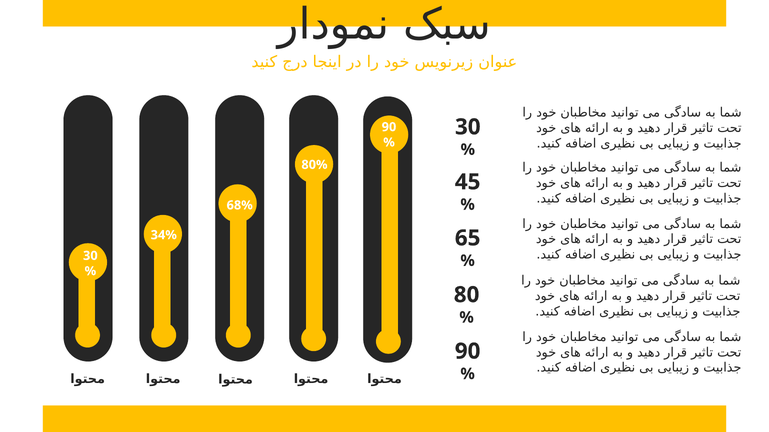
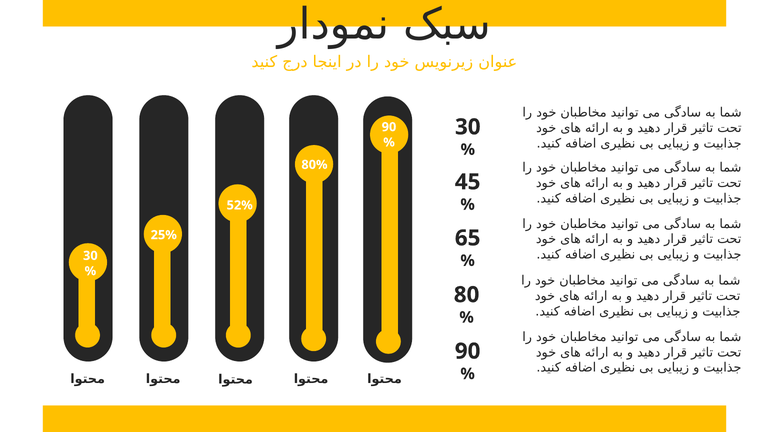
68%: 68% -> 52% (240, 205)
34%: 34% -> 25% (164, 235)
